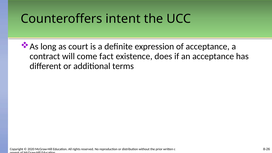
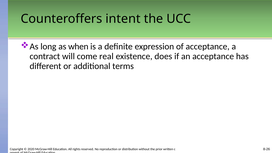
court: court -> when (78, 47)
fact: fact -> real (106, 56)
